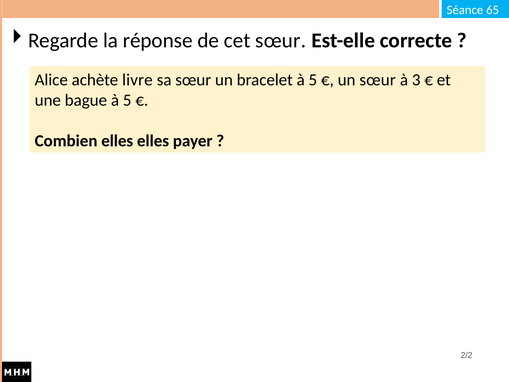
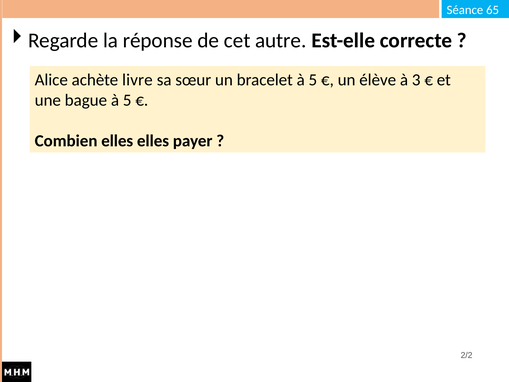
cet sœur: sœur -> autre (281, 40)
un sœur: sœur -> élève (378, 80)
